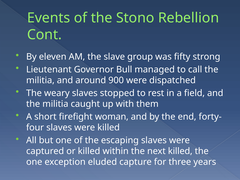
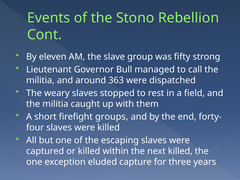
900: 900 -> 363 (116, 80)
woman: woman -> groups (112, 117)
